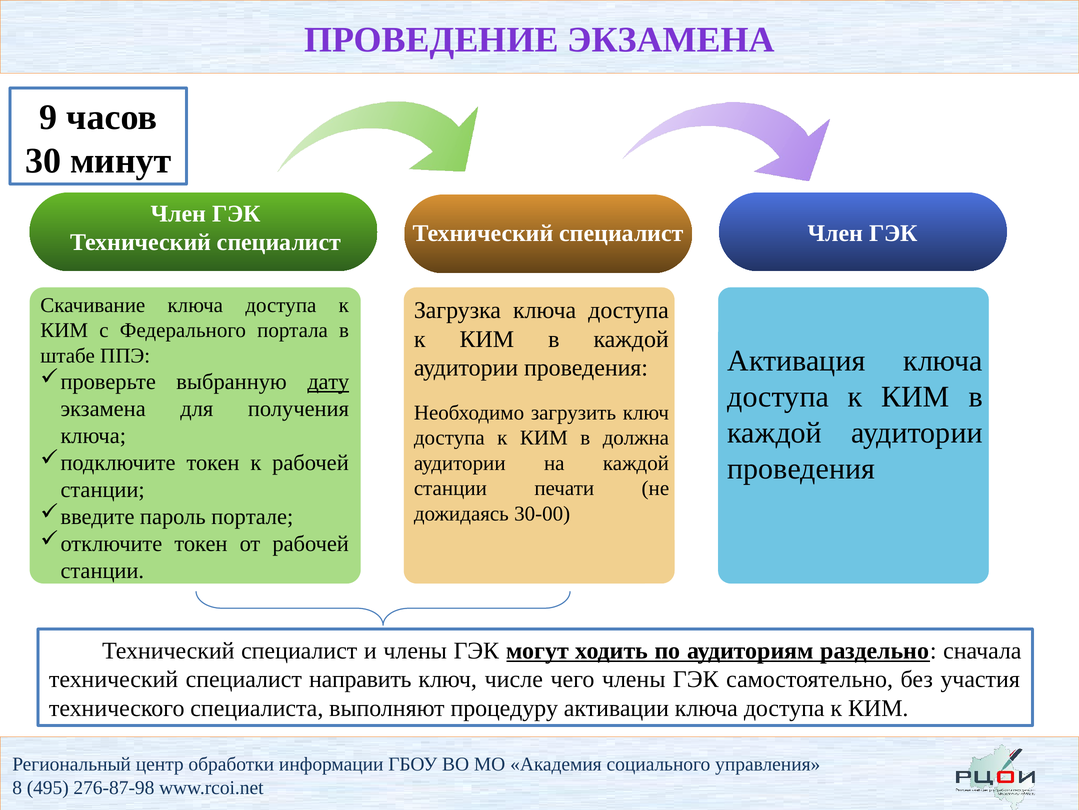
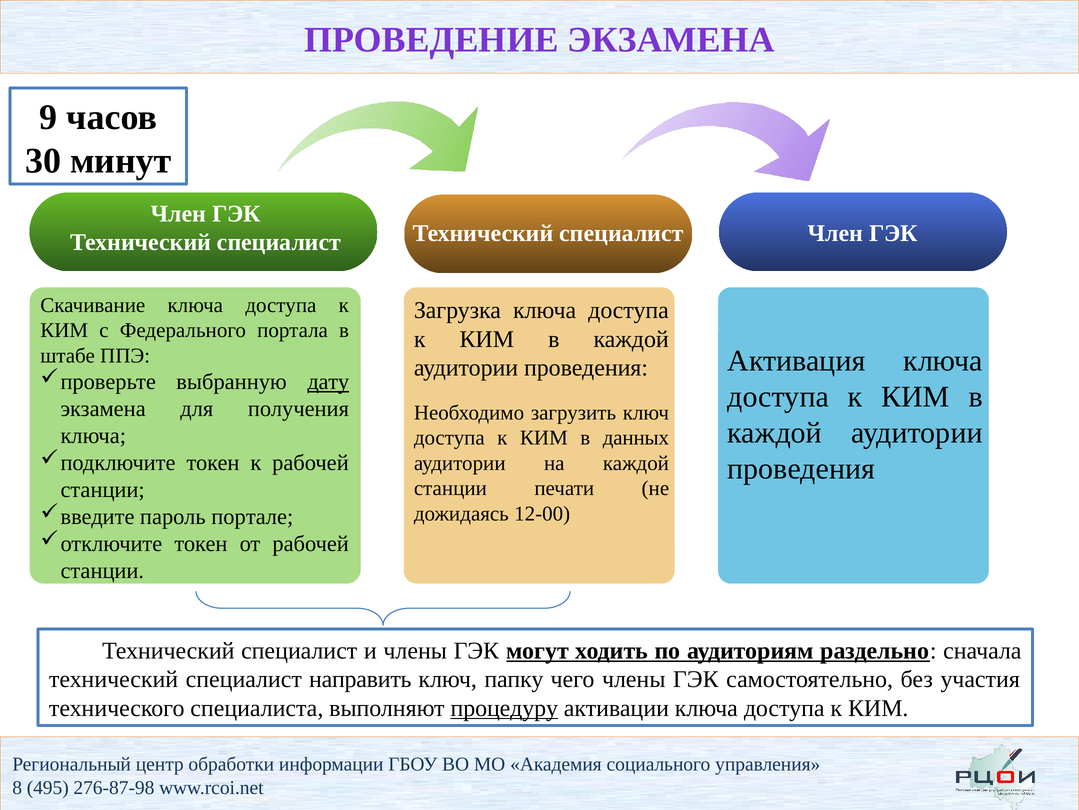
должна: должна -> данных (636, 438)
30-00: 30-00 -> 12-00 (542, 513)
числе: числе -> папку (514, 679)
процедуру underline: none -> present (504, 708)
